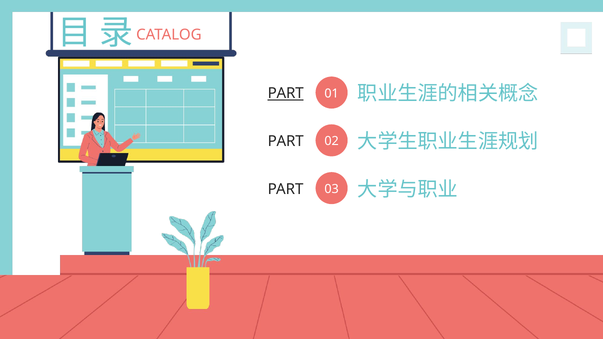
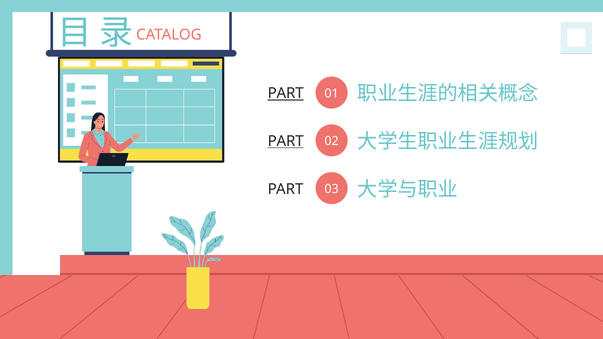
PART underline: none -> present (286, 141)
